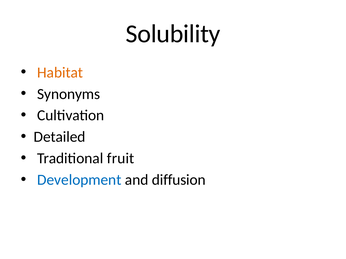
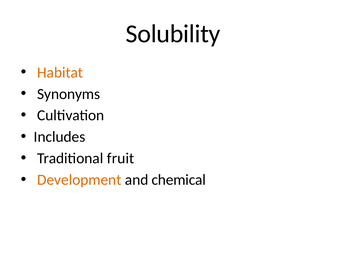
Detailed: Detailed -> Includes (60, 137)
Development colour: blue -> orange (79, 180)
diffusion: diffusion -> chemical (179, 180)
